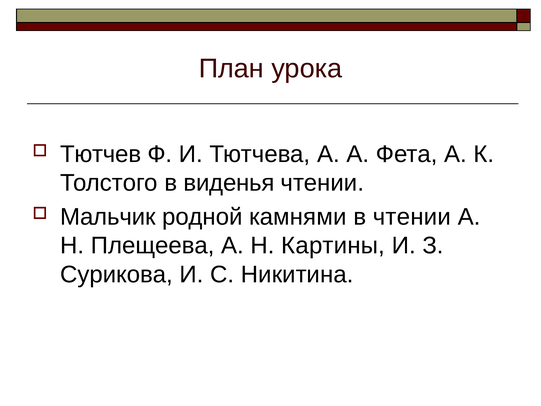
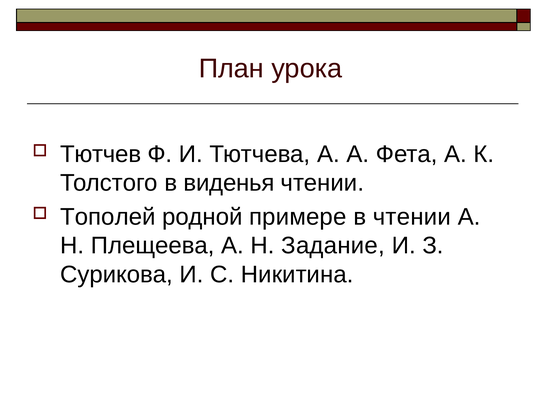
Мальчик: Мальчик -> Тополей (108, 217)
камнями: камнями -> примере (298, 217)
Картины: Картины -> Задание (333, 245)
